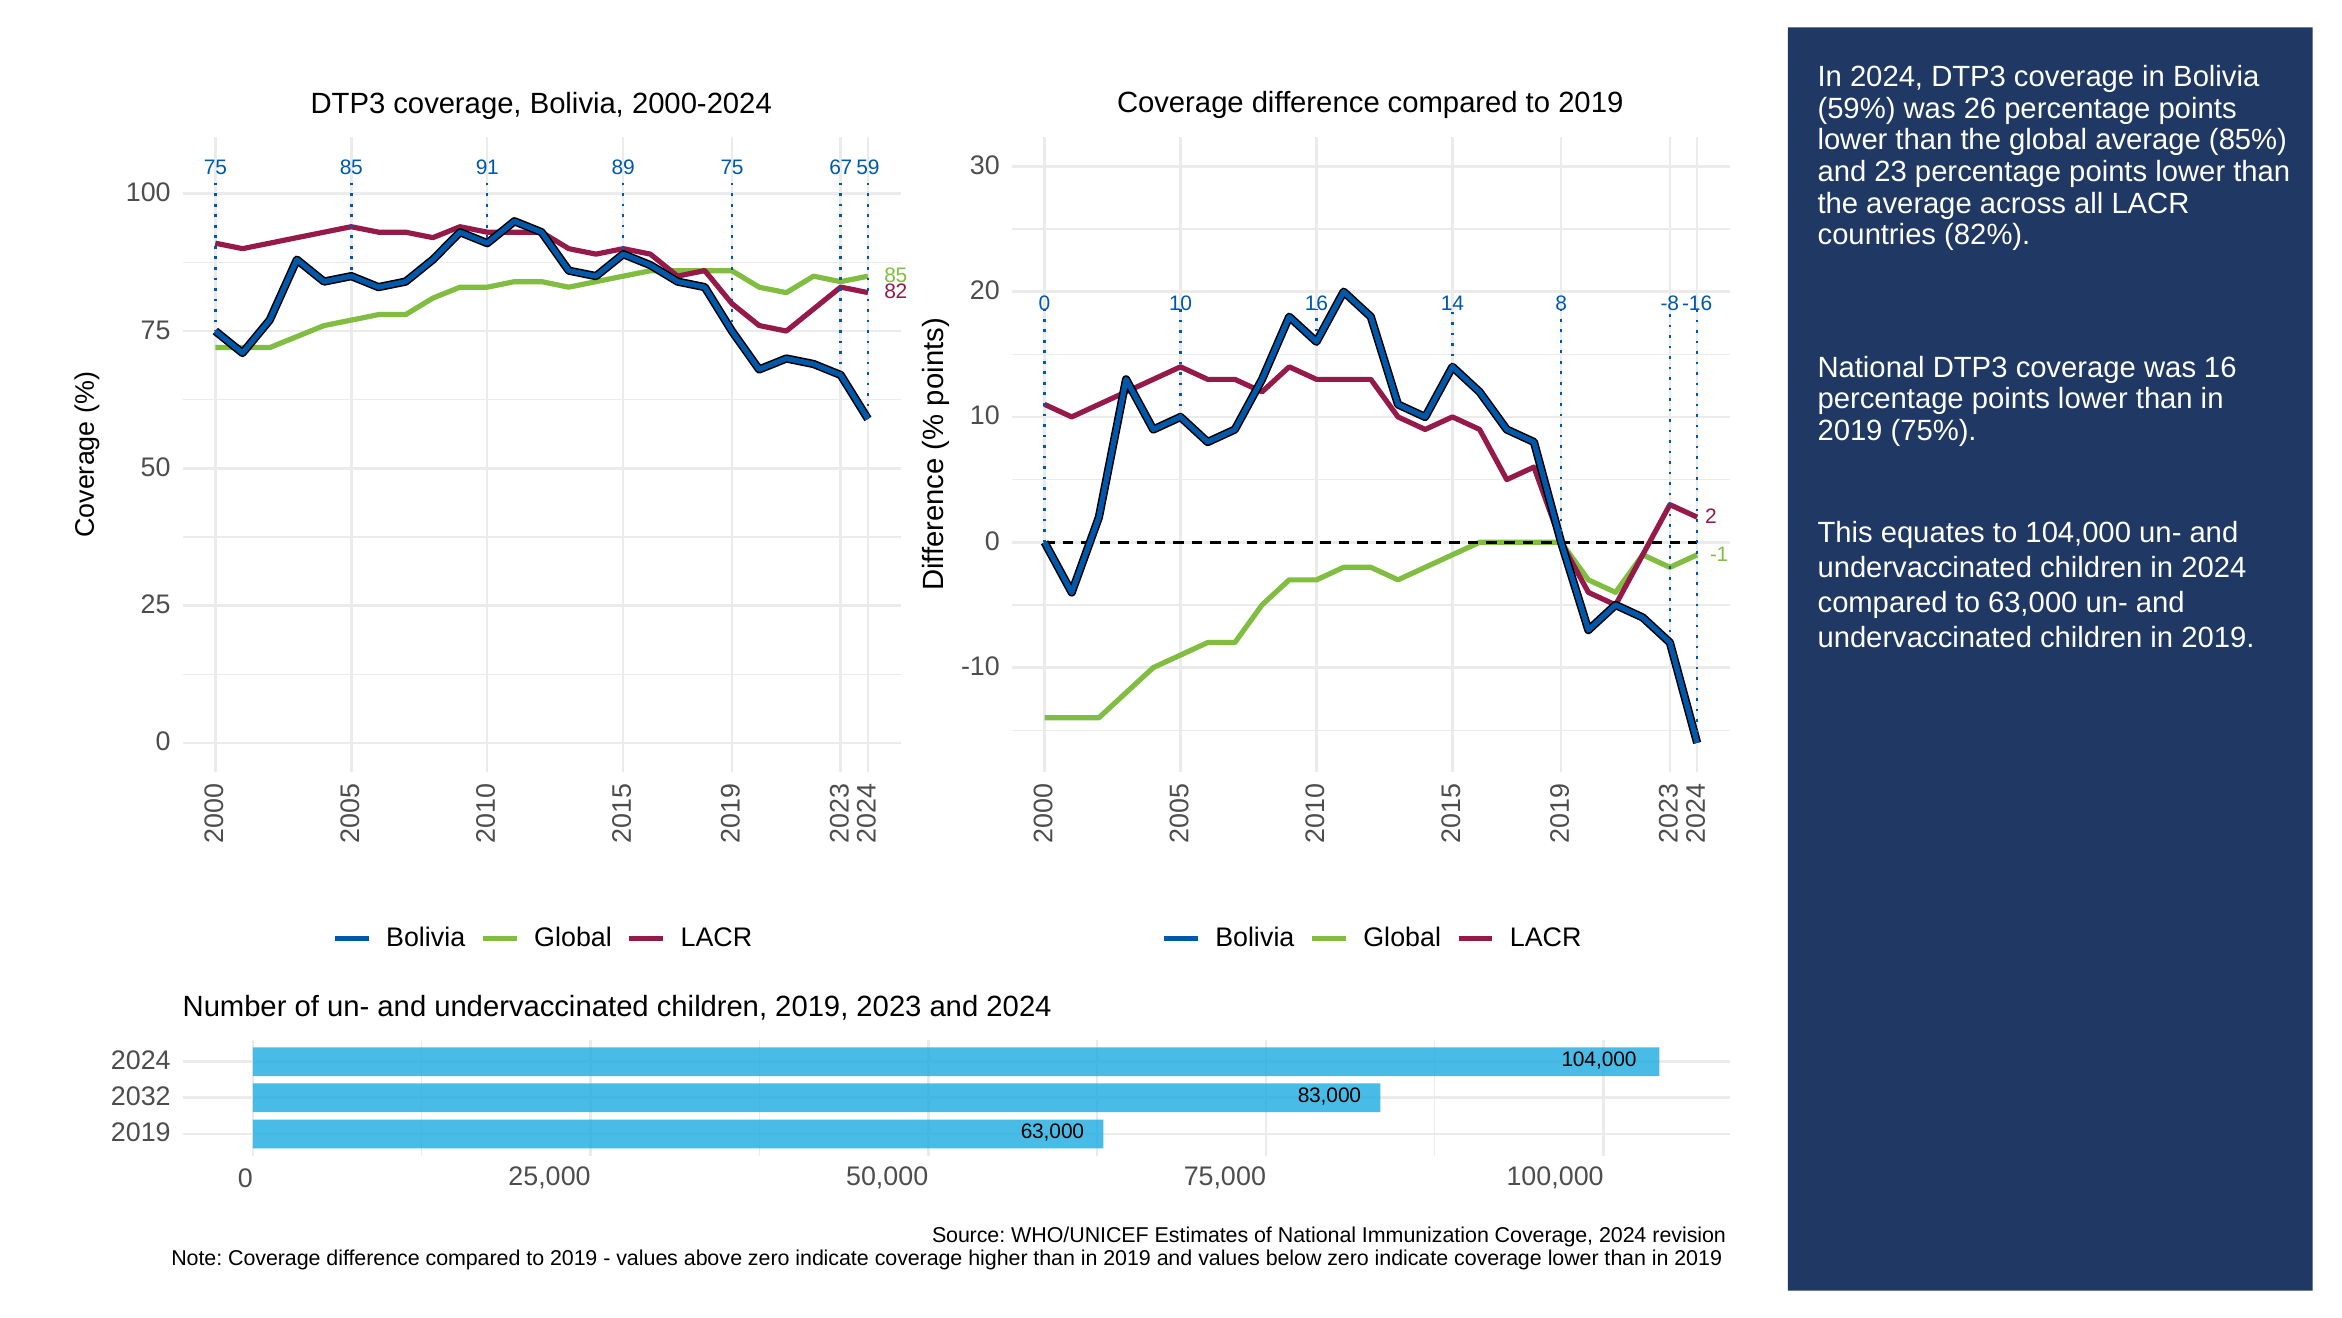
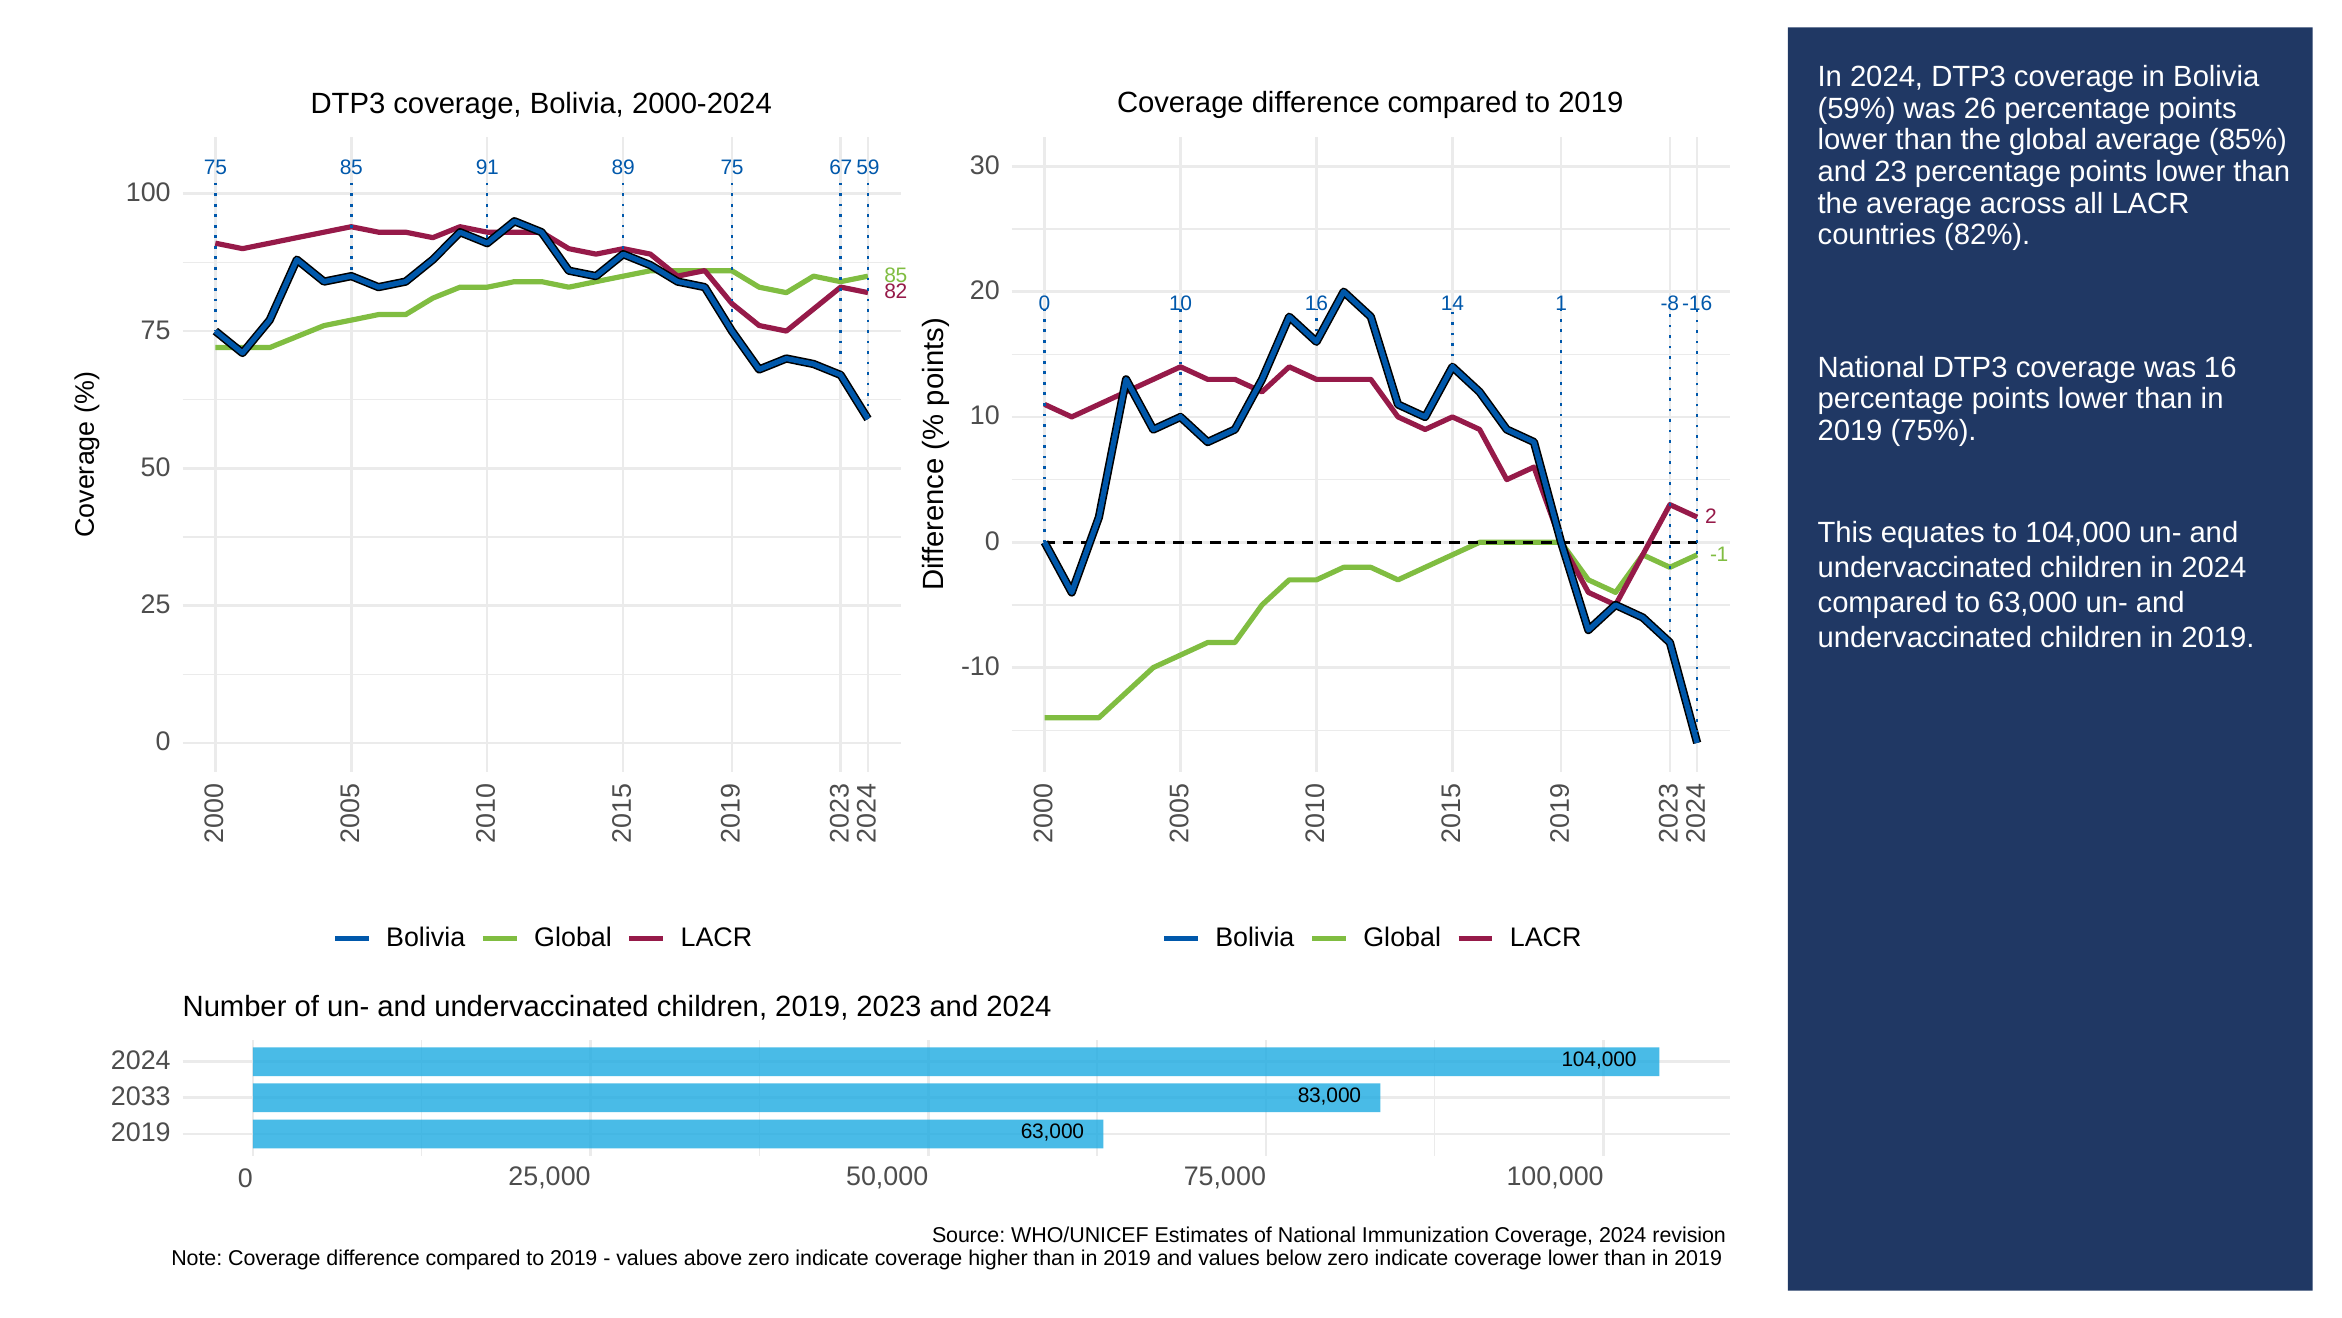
14 8: 8 -> 1 (1561, 303)
2032: 2032 -> 2033 (141, 1096)
